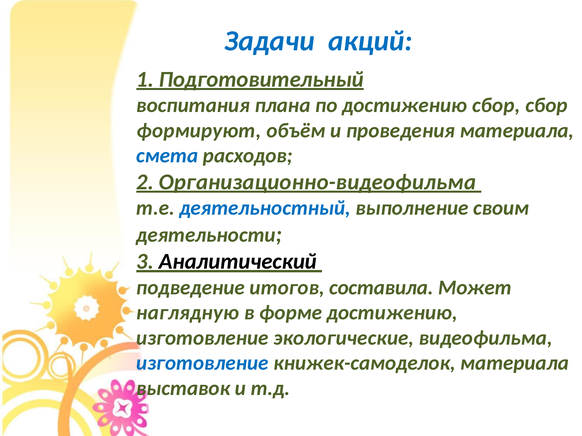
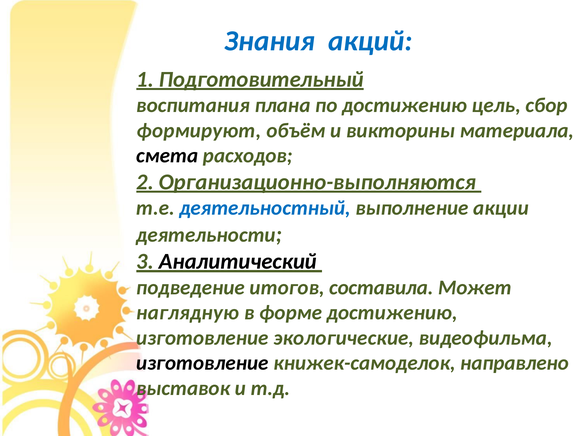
Задачи: Задачи -> Знания (270, 41)
достижению сбор: сбор -> цель (496, 105)
проведения: проведения -> викторины (400, 131)
смета colour: blue -> black (167, 156)
Организационно-видеофильма: Организационно-видеофильма -> Организационно-выполняются (317, 182)
своим: своим -> акции (501, 208)
изготовление colour: blue -> black (202, 363)
книжек-самоделок материала: материала -> направлено (515, 363)
